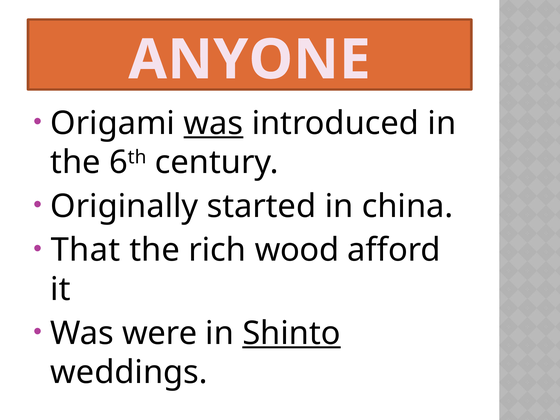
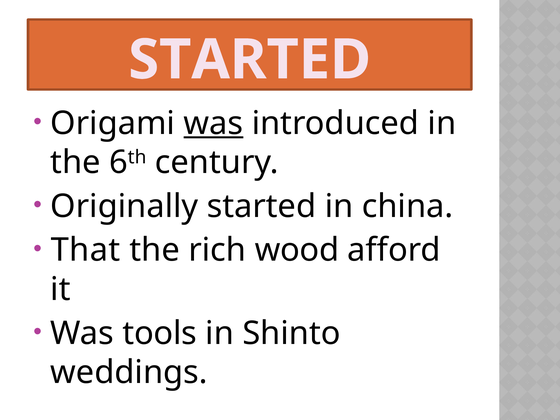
ANYONE: ANYONE -> STARTED (250, 60)
were: were -> tools (160, 333)
Shinto underline: present -> none (291, 333)
